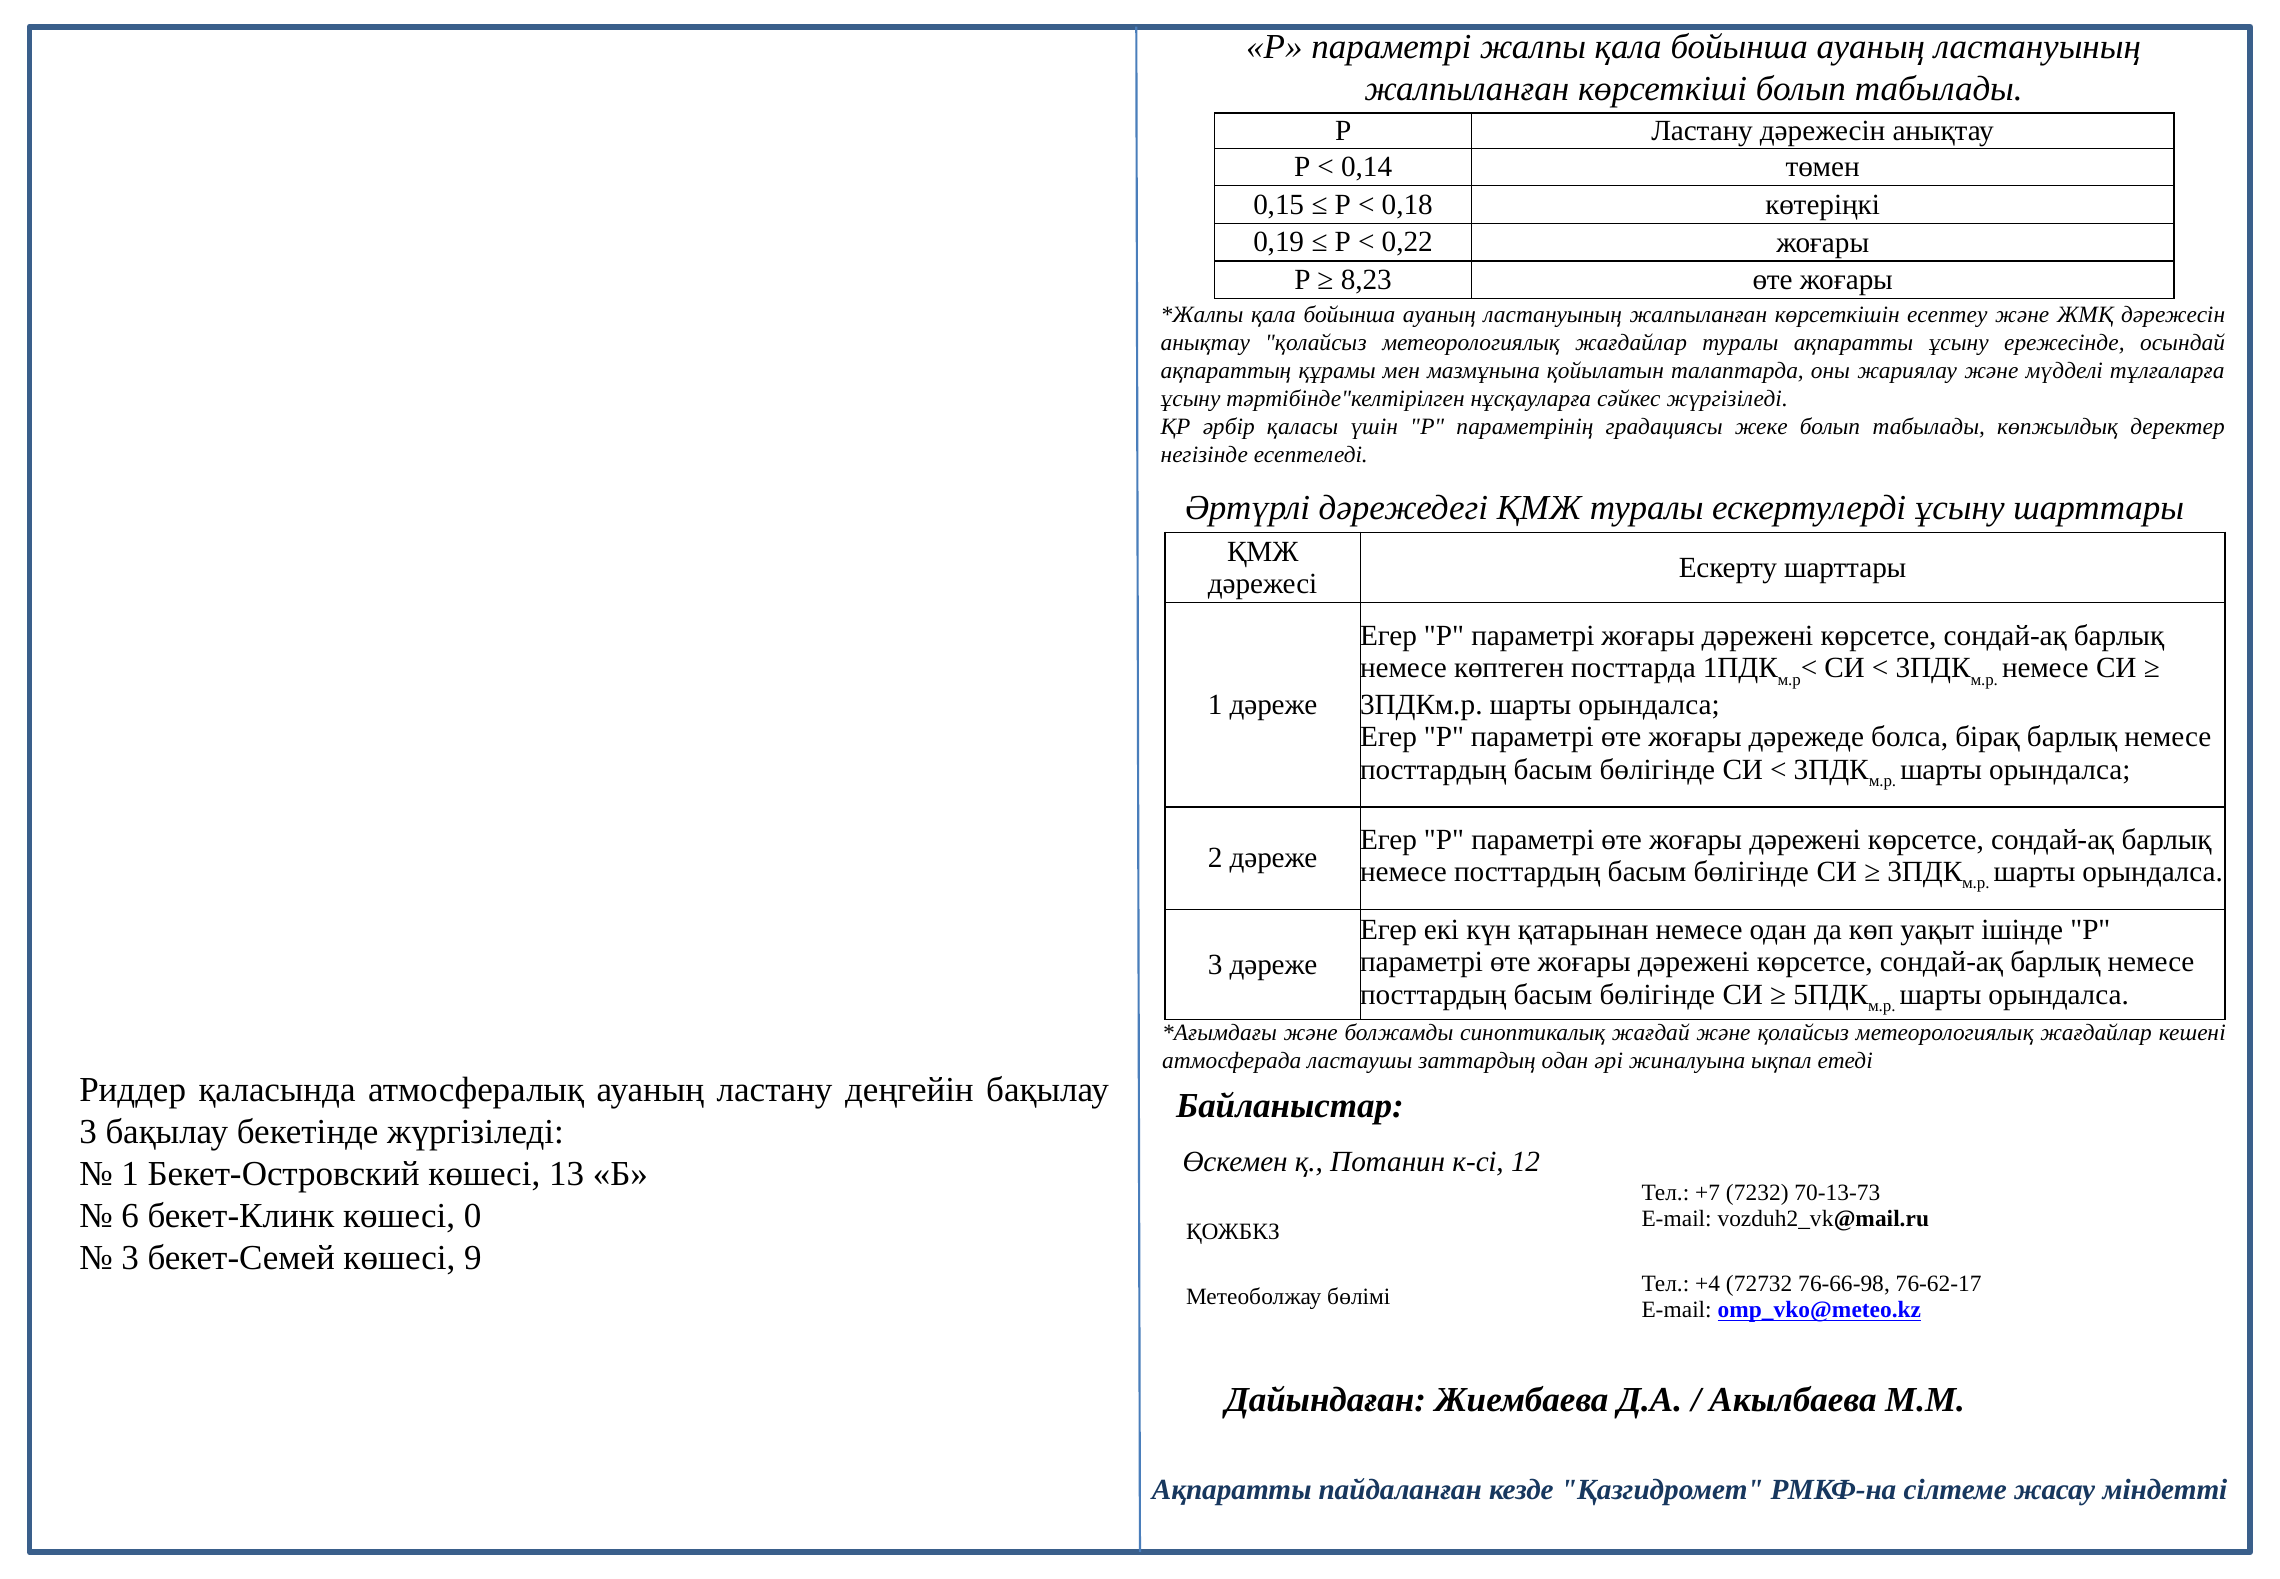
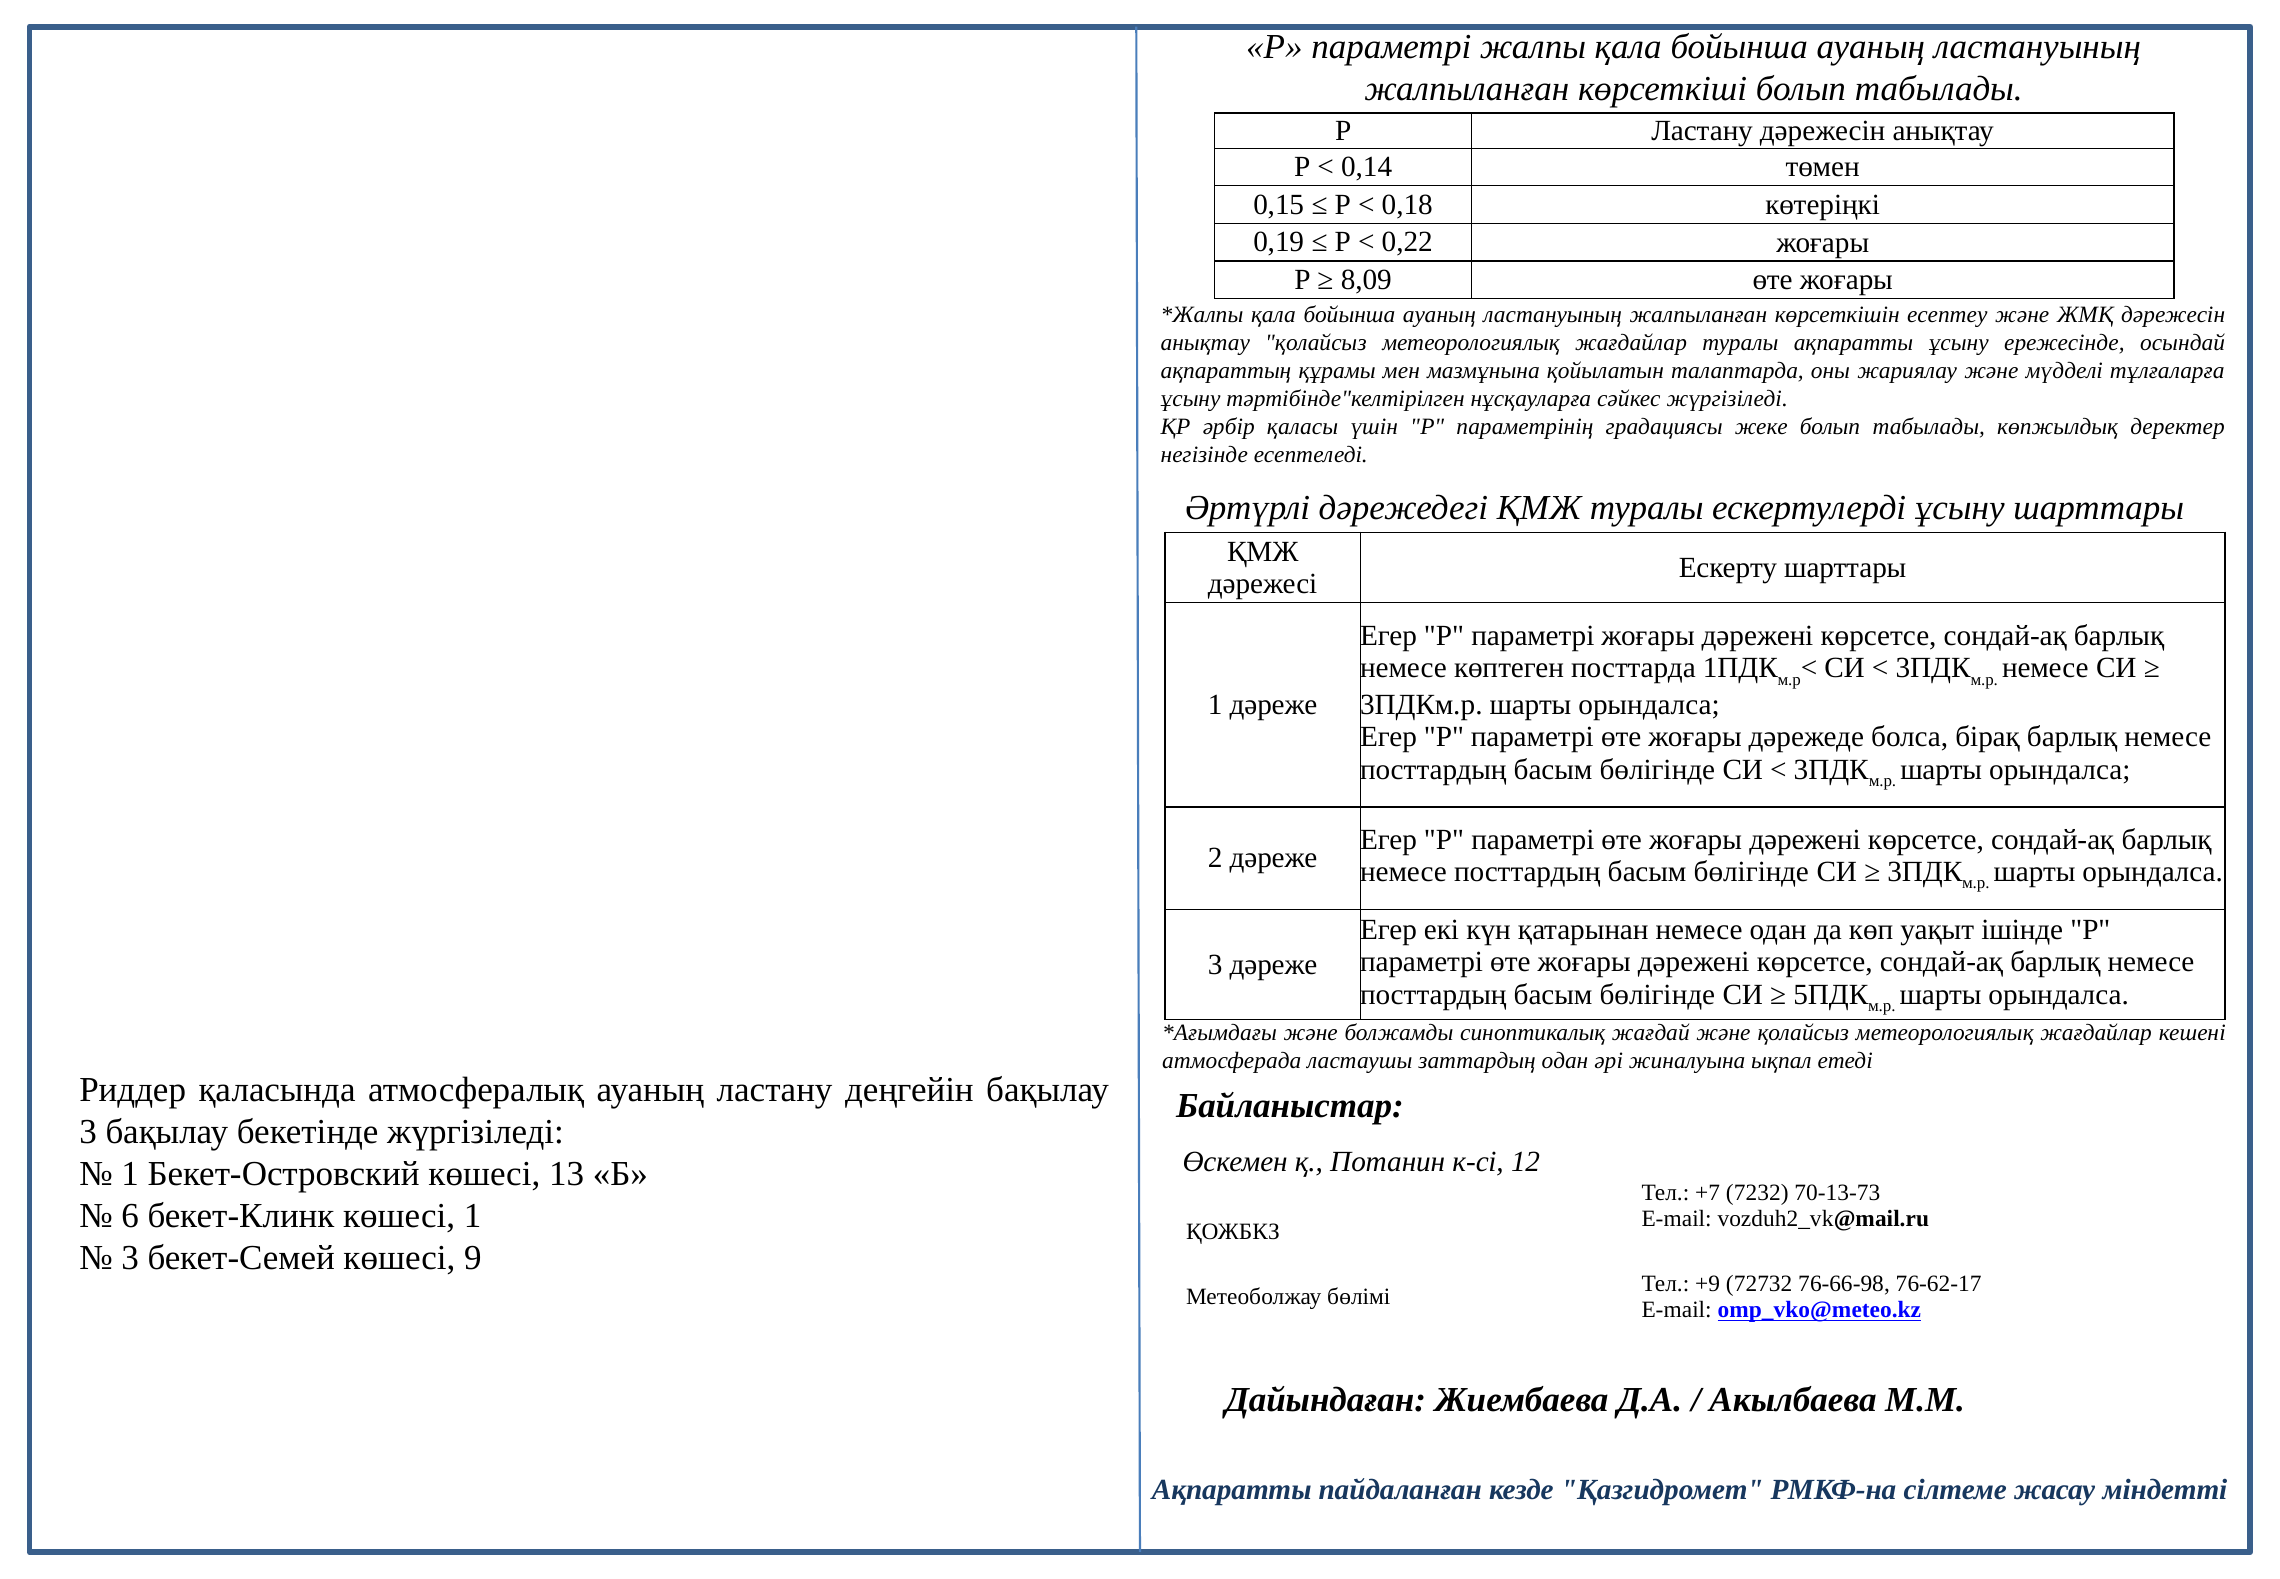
8,23: 8,23 -> 8,09 (1366, 280)
көшесі 0: 0 -> 1 (473, 1216)
+4: +4 -> +9 (1708, 1283)
